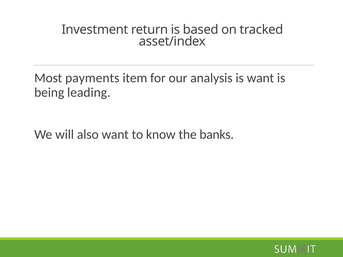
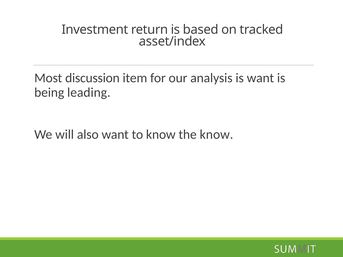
payments: payments -> discussion (92, 78)
the banks: banks -> know (217, 135)
